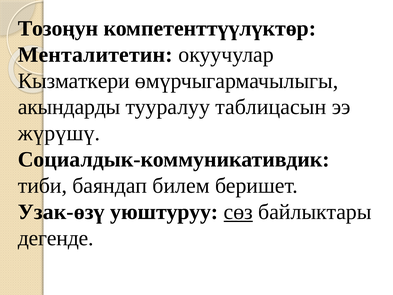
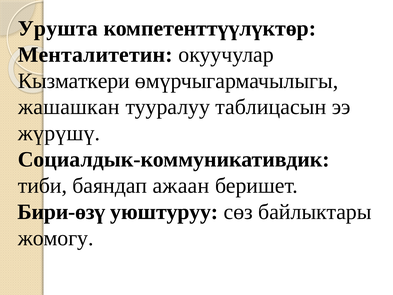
Тозоңун: Тозоңун -> Урушта (58, 28)
акындарды: акындарды -> жашашкан (69, 107)
билем: билем -> ажаан (181, 186)
Узак-өзү: Узак-өзү -> Бири-өзү (61, 212)
сөз underline: present -> none (238, 212)
дегенде: дегенде -> жомогу (56, 238)
